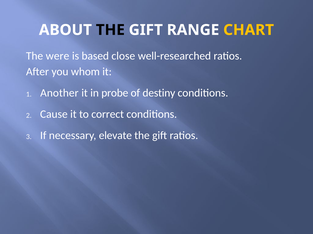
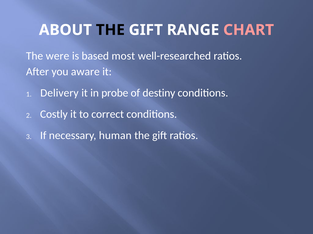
CHART colour: yellow -> pink (249, 30)
close: close -> most (123, 56)
whom: whom -> aware (85, 72)
Another: Another -> Delivery (59, 93)
Cause: Cause -> Costly (54, 114)
elevate: elevate -> human (115, 136)
